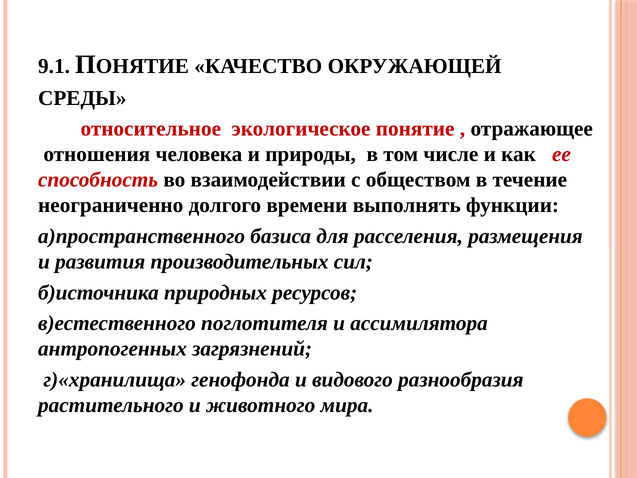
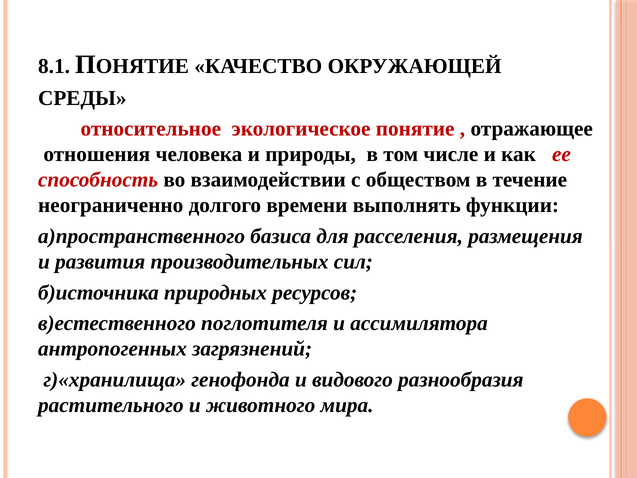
9.1: 9.1 -> 8.1 (54, 66)
